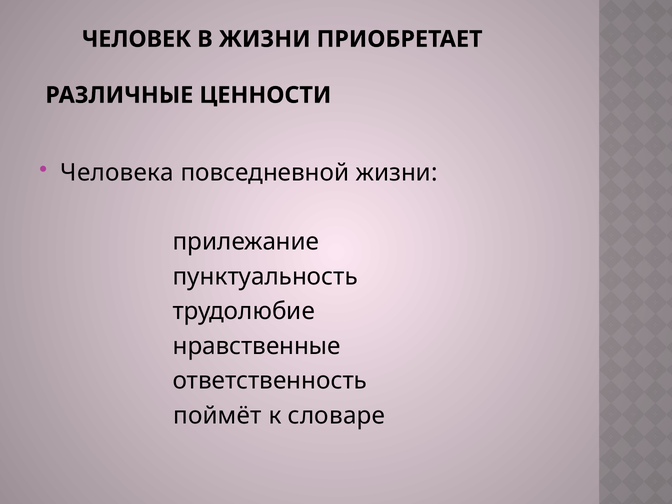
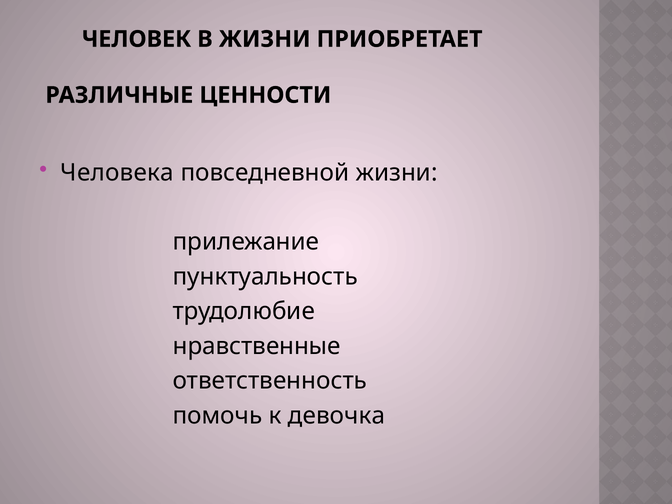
поймёт: поймёт -> помочь (218, 416)
словаре: словаре -> девочка (337, 416)
